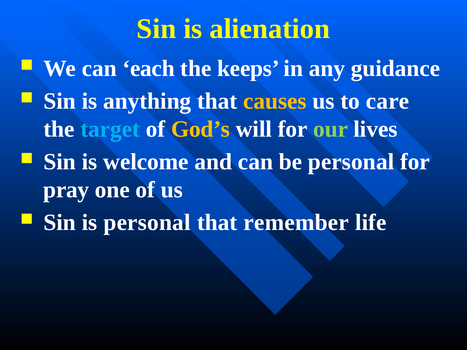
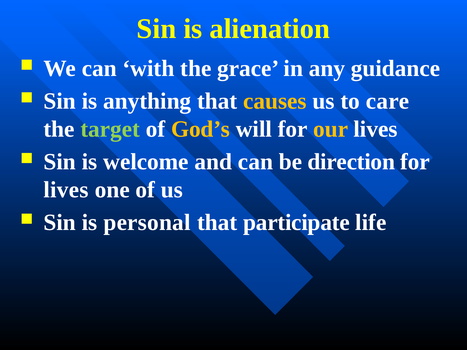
each: each -> with (148, 69)
keeps: keeps -> grace (248, 69)
target colour: light blue -> light green (110, 129)
our colour: light green -> yellow (331, 129)
be personal: personal -> direction (351, 162)
pray: pray -> lives (66, 190)
remember: remember -> participate (296, 223)
